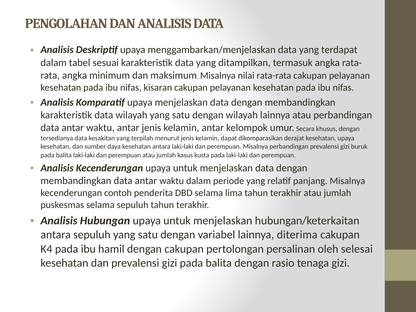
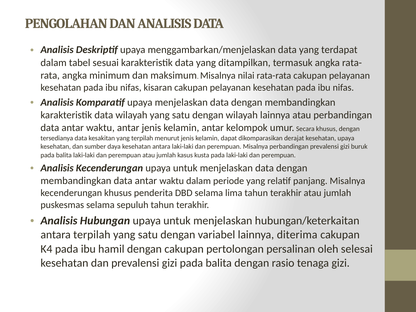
kecenderungan contoh: contoh -> khusus (118, 193)
antara sepuluh: sepuluh -> terpilah (92, 235)
